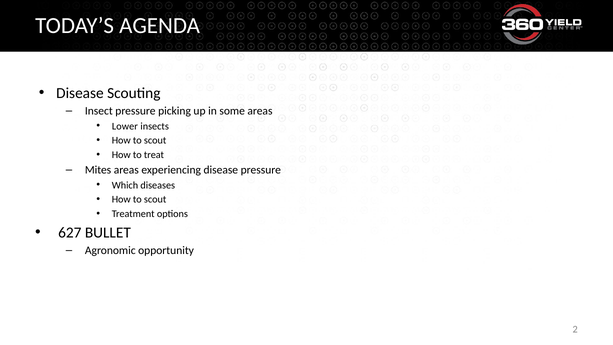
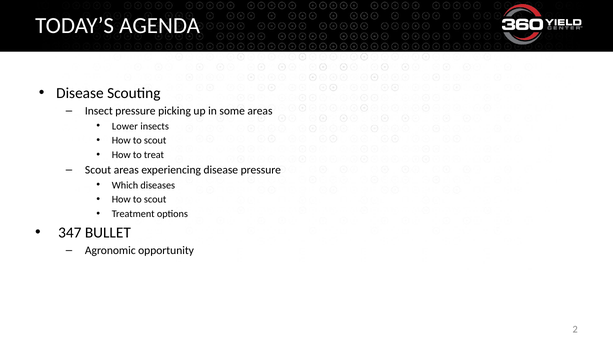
Mites: Mites -> Scout (98, 170)
627: 627 -> 347 (70, 232)
